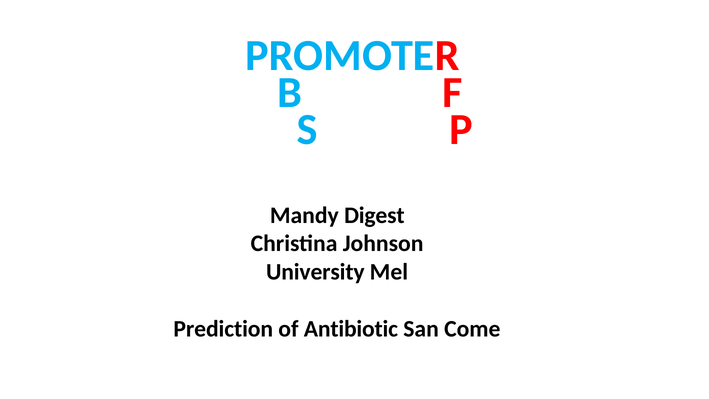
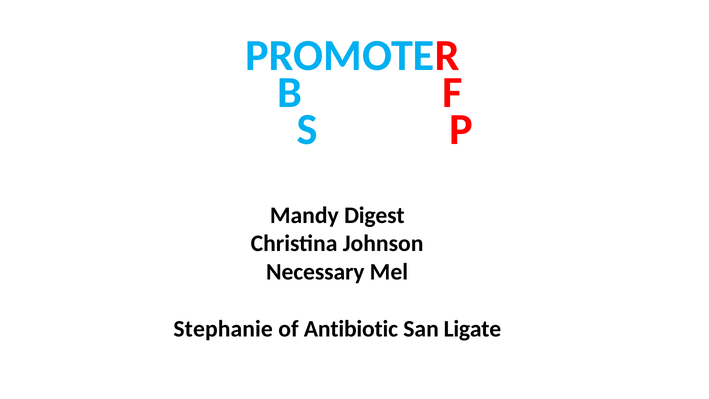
University: University -> Necessary (315, 272)
Prediction: Prediction -> Stephanie (223, 329)
Come: Come -> Ligate (472, 329)
